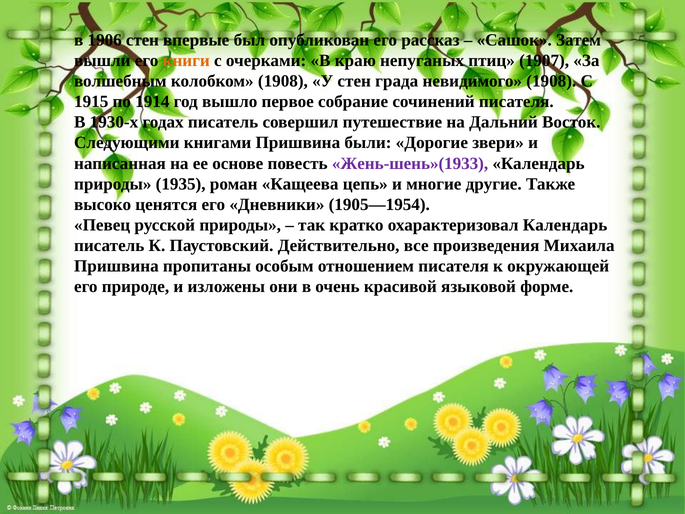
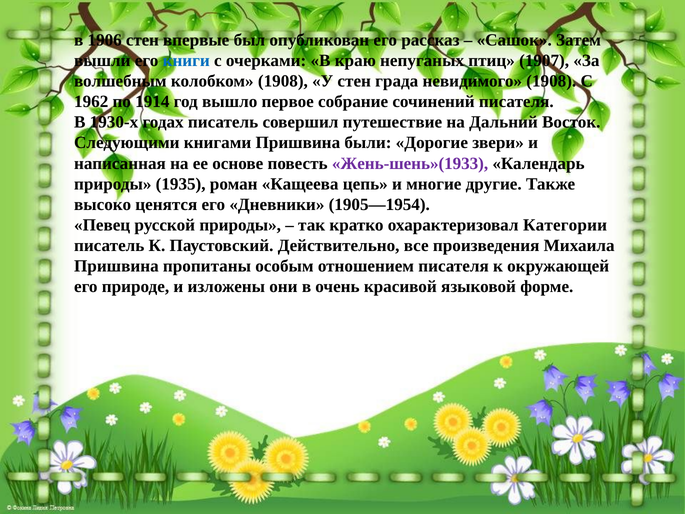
книги colour: orange -> blue (186, 61)
1915: 1915 -> 1962 (91, 102)
охарактеризовал Календарь: Календарь -> Категории (565, 225)
